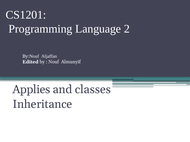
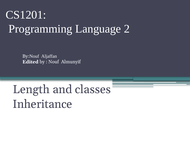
Applies: Applies -> Length (31, 90)
